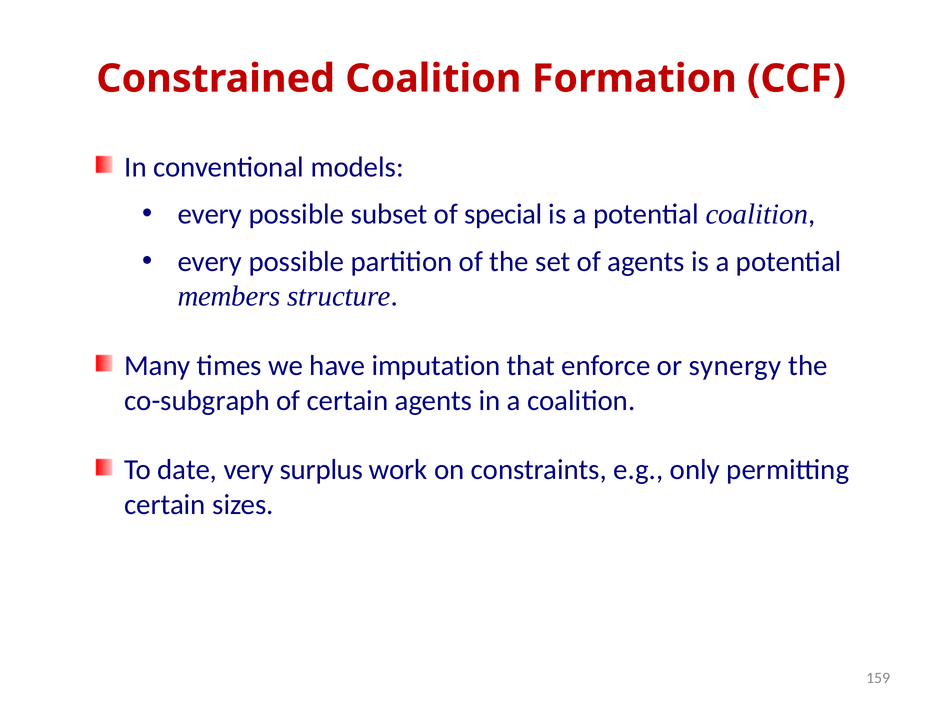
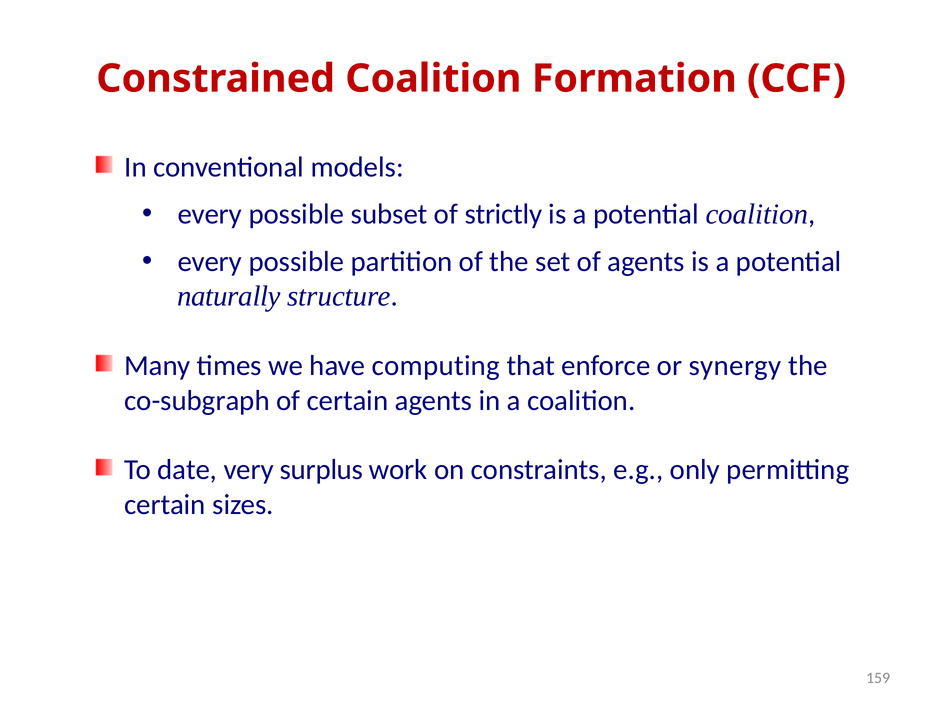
special: special -> strictly (503, 214)
members: members -> naturally (229, 297)
imputation: imputation -> computing (436, 366)
